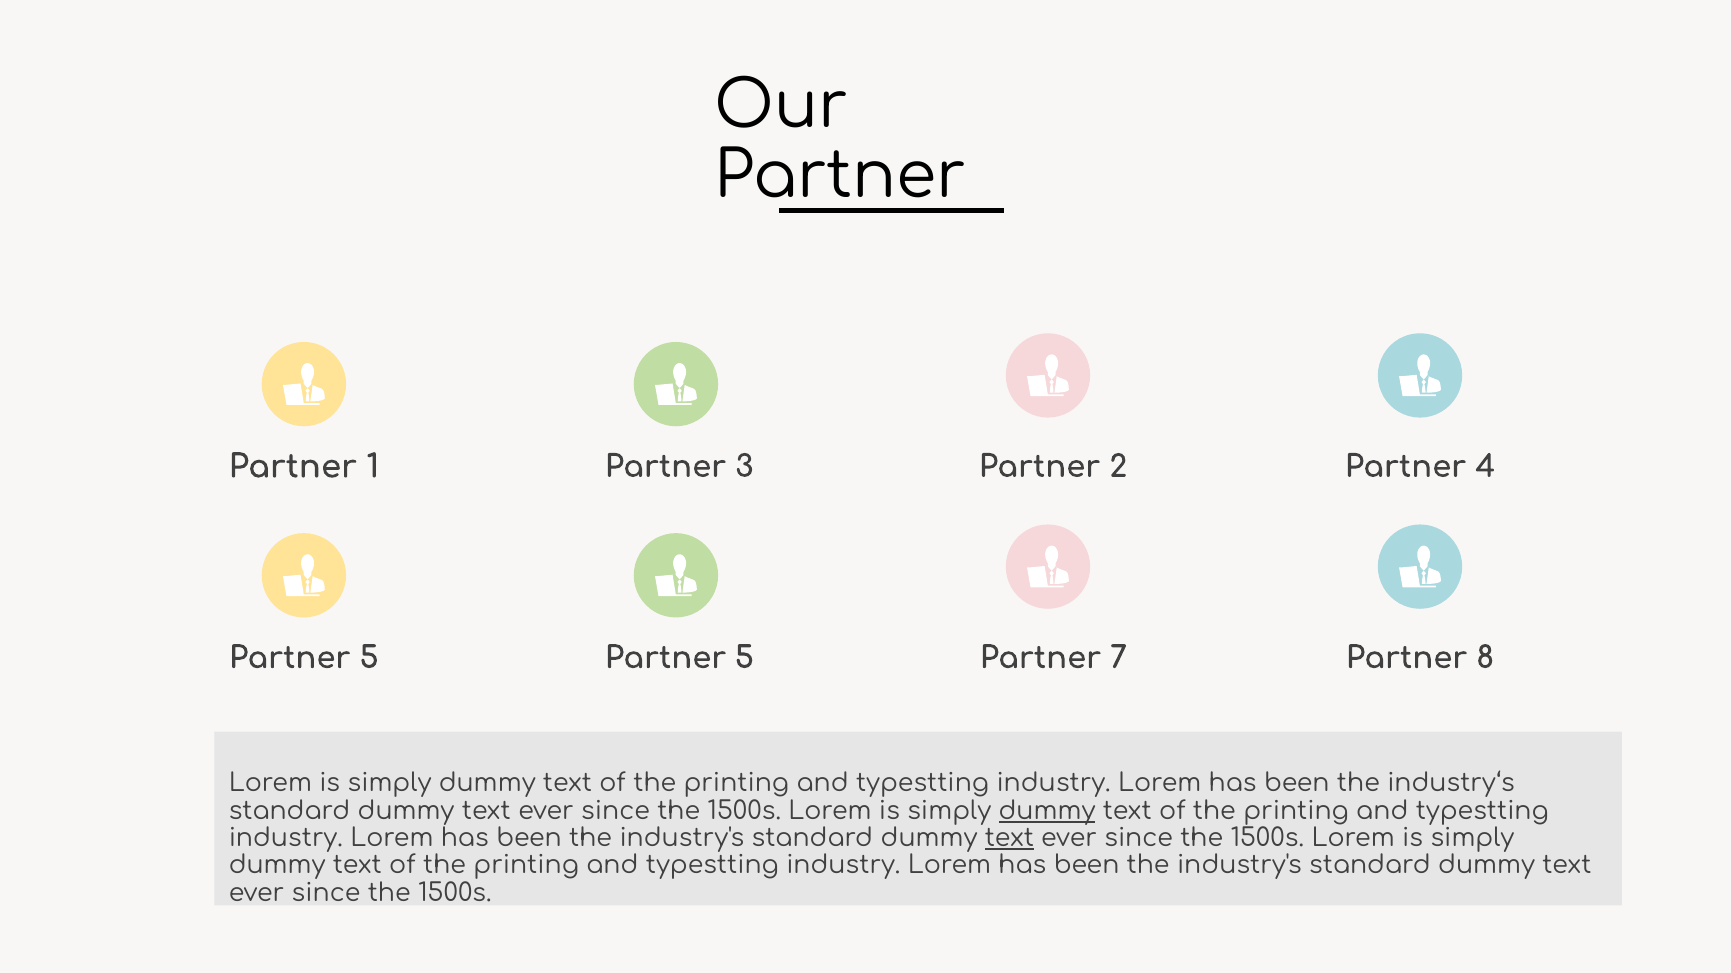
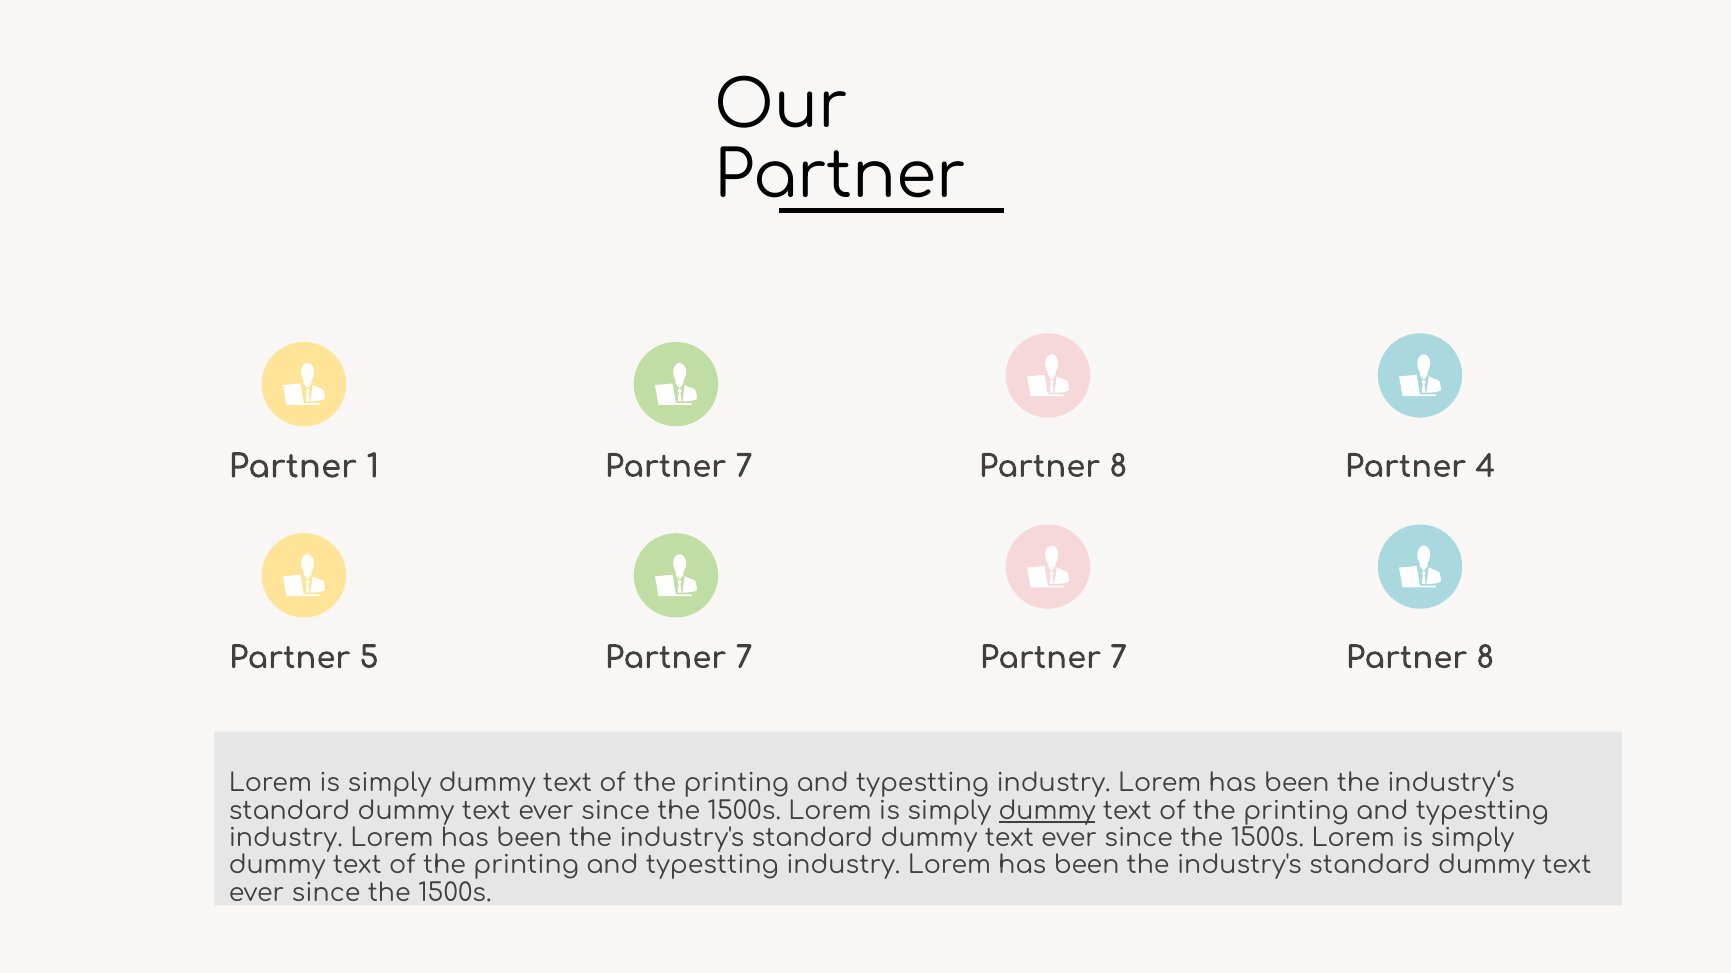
1 Partner 3: 3 -> 7 (744, 467)
2: 2 -> 8 (1118, 467)
5 Partner 5: 5 -> 7 (744, 658)
text underline: present -> none (1009, 839)
